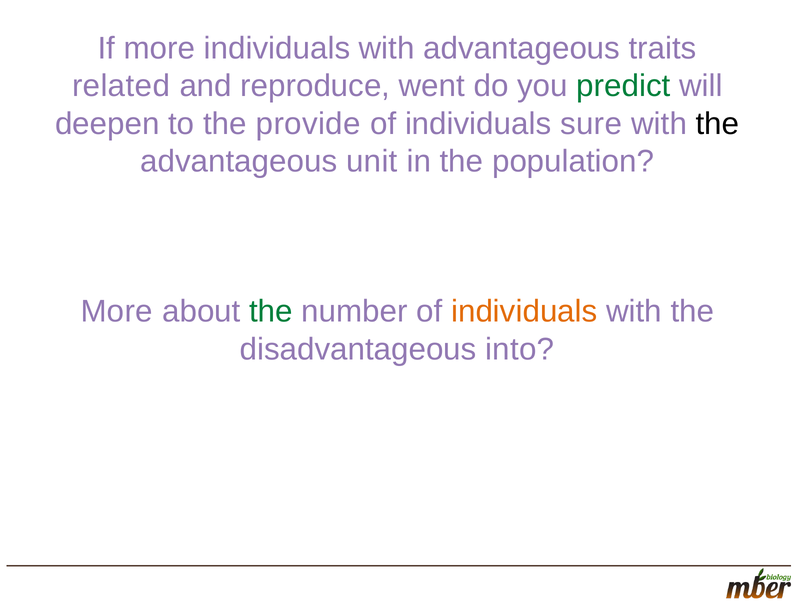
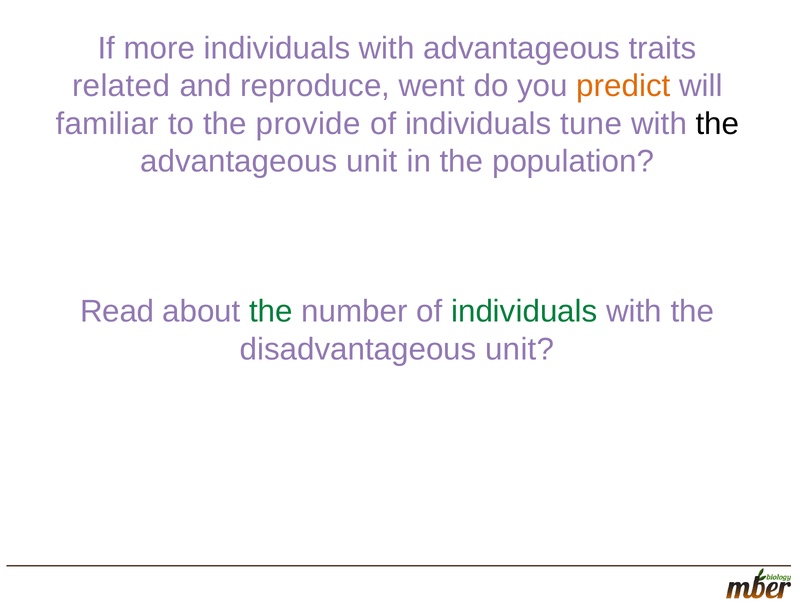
predict colour: green -> orange (623, 86)
deepen: deepen -> familiar (107, 124)
sure: sure -> tune (591, 124)
More: More -> Read (117, 312)
individuals colour: orange -> green (524, 312)
disadvantageous into: into -> unit (520, 349)
